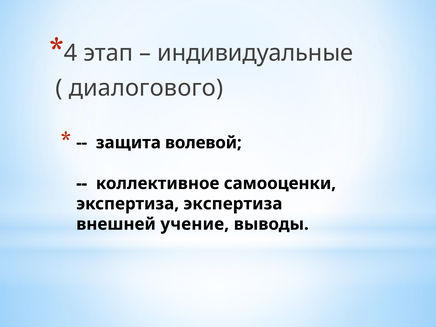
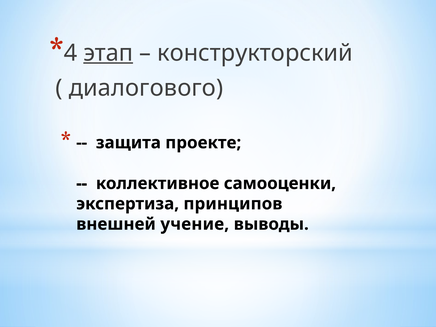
этап underline: none -> present (108, 53)
индивидуальные: индивидуальные -> конструкторский (255, 53)
волевой: волевой -> проекте (203, 143)
экспертиза экспертиза: экспертиза -> принципов (233, 204)
